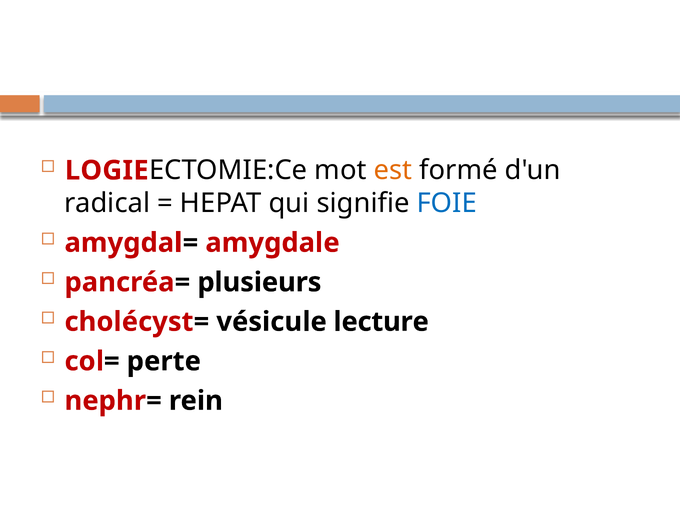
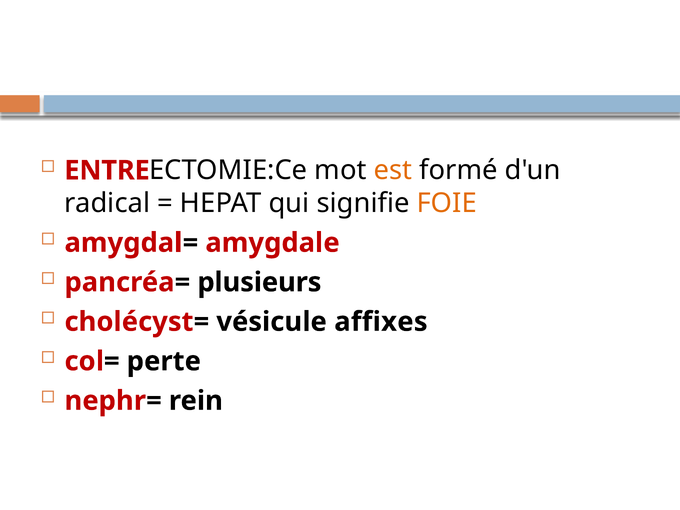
LOGIE: LOGIE -> ENTRE (107, 170)
FOIE colour: blue -> orange (447, 203)
lecture: lecture -> affixes (381, 322)
